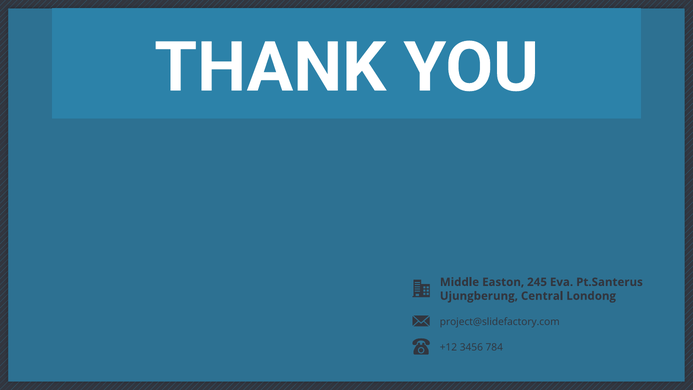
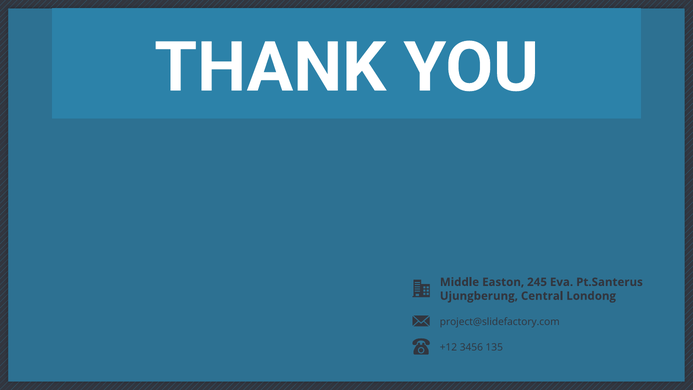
784: 784 -> 135 (494, 347)
